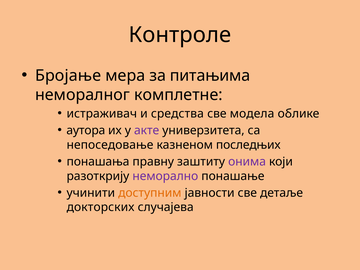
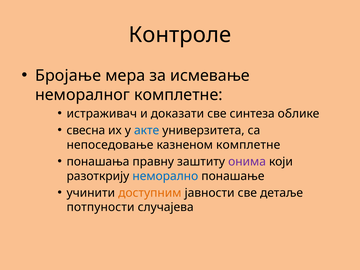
питањима: питањима -> исмевање (210, 76)
средства: средства -> доказати (177, 114)
модела: модела -> синтеза (252, 114)
аутора: аутора -> свесна (86, 130)
акте colour: purple -> blue (147, 130)
казненом последњих: последњих -> комплетне (248, 145)
неморално colour: purple -> blue (165, 176)
докторских: докторских -> потпуности (101, 207)
